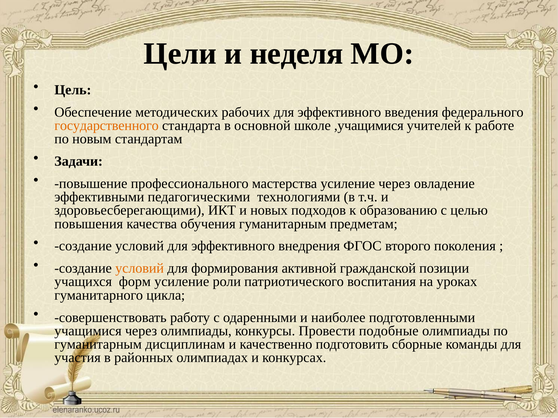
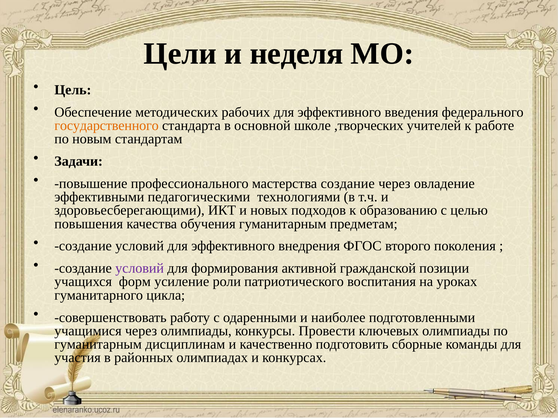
,учащимися: ,учащимися -> ,творческих (369, 126)
мастерства усиление: усиление -> создание (348, 184)
условий colour: orange -> purple (140, 269)
подобные: подобные -> ключевых (389, 331)
